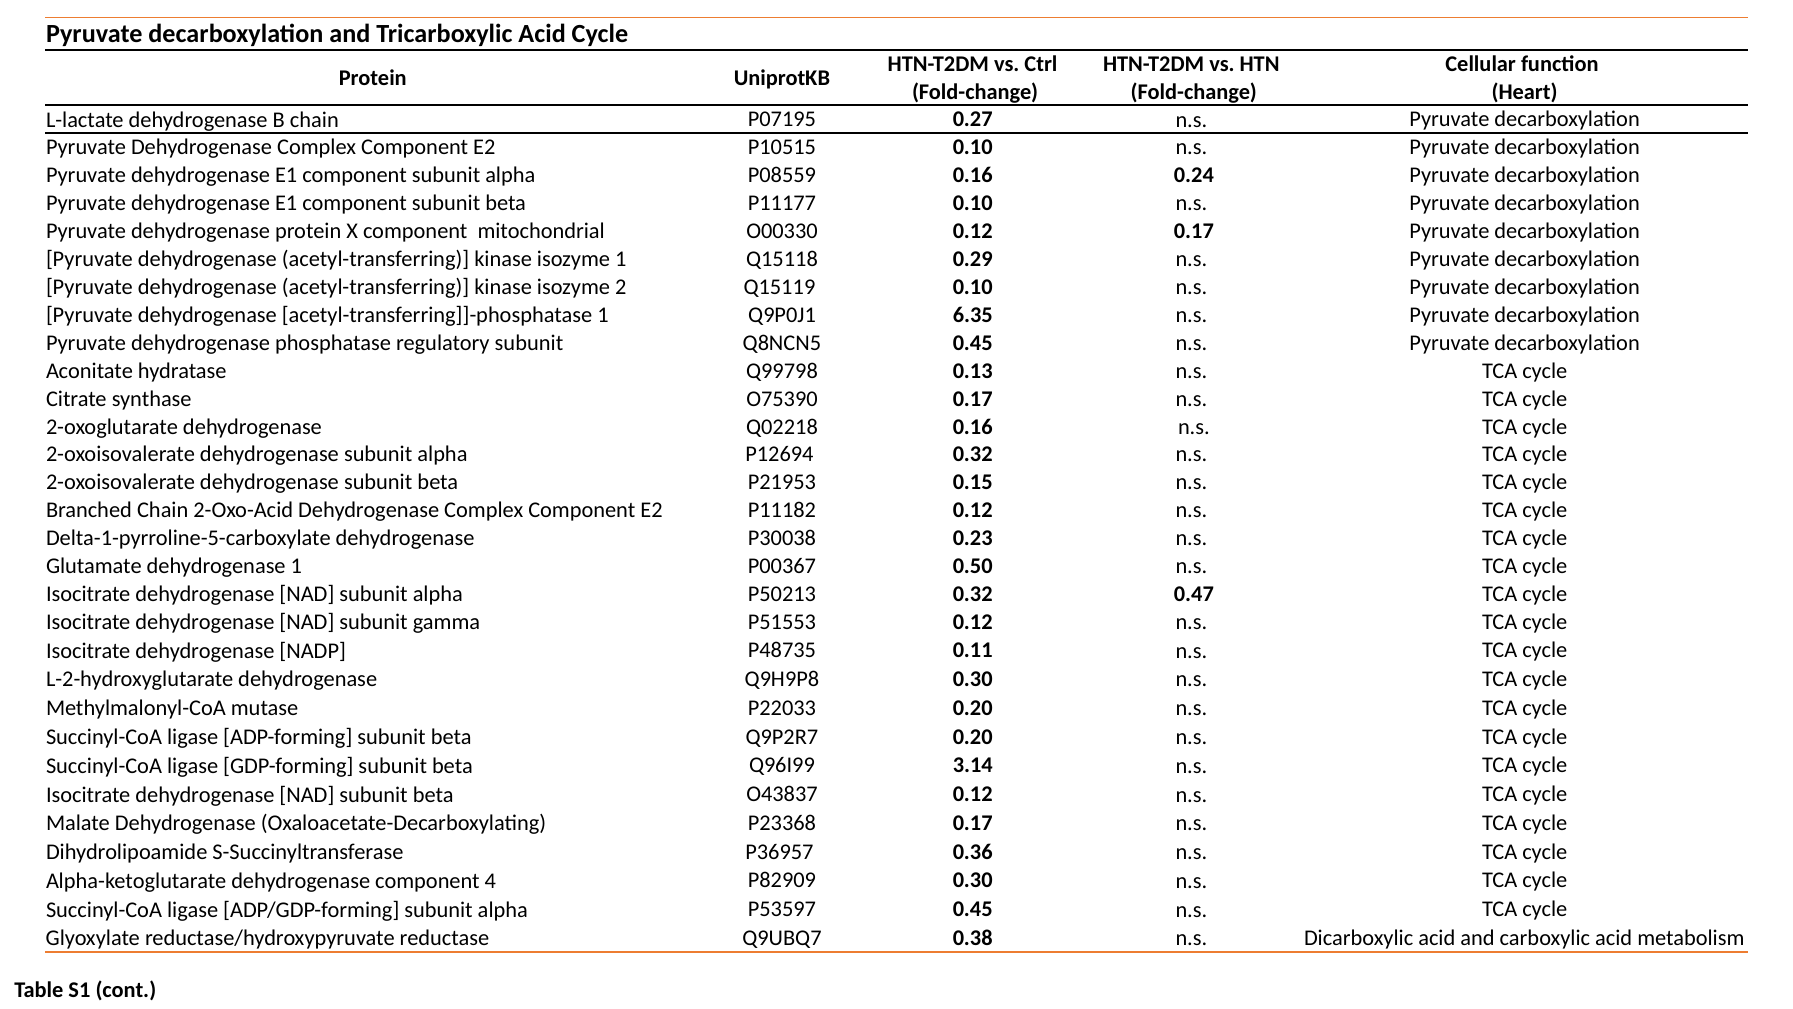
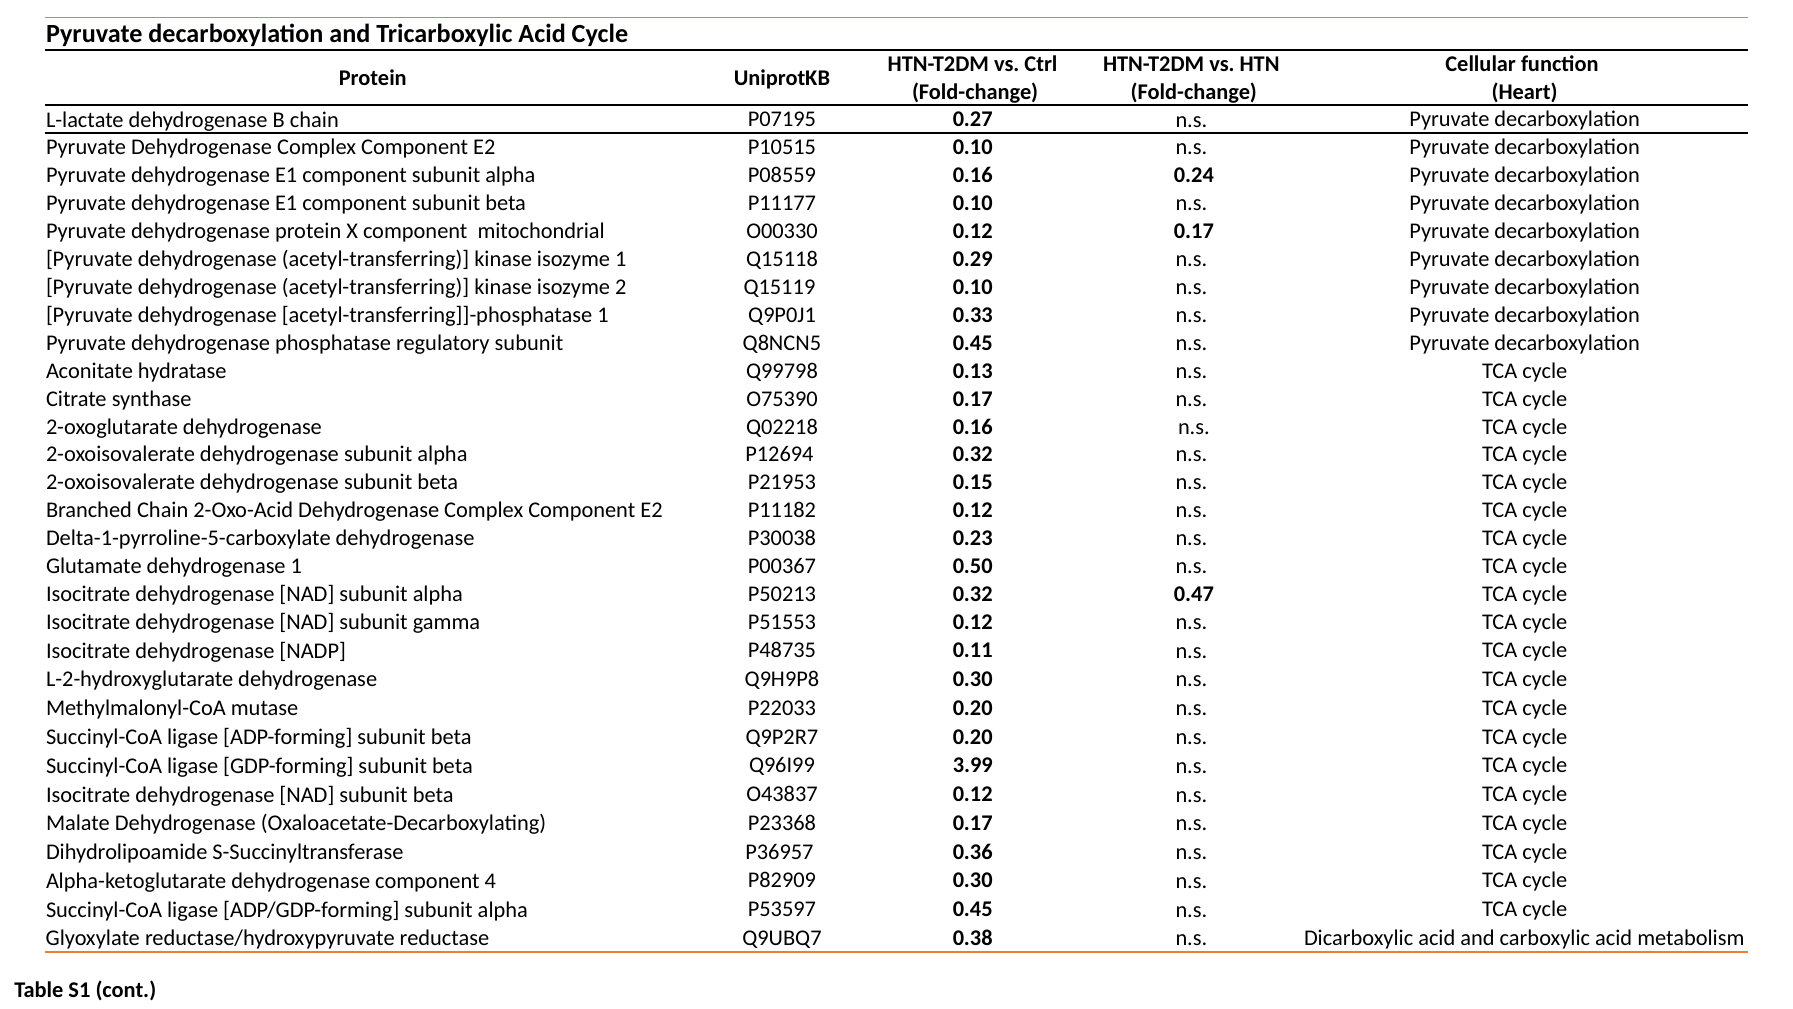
6.35: 6.35 -> 0.33 (973, 315)
3.14: 3.14 -> 3.99 (973, 765)
